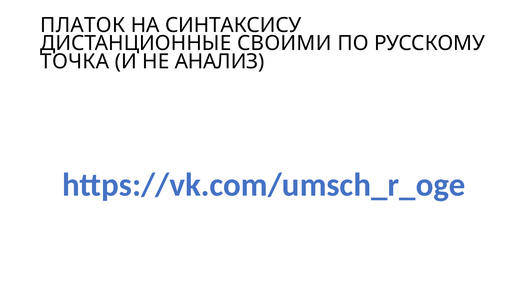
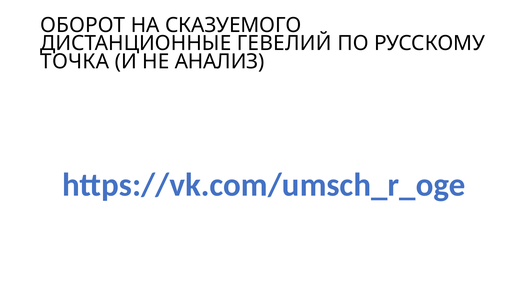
ПЛАТОК: ПЛАТОК -> ОБОРОТ (83, 25)
СИНТАКСИСУ: СИНТАКСИСУ -> СКАЗУЕМОГО (233, 25)
СВОИМИ: СВОИМИ -> ГЕВЕЛИЙ (284, 43)
